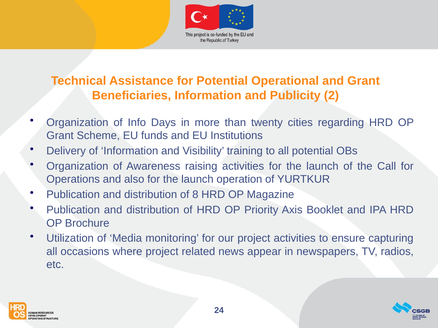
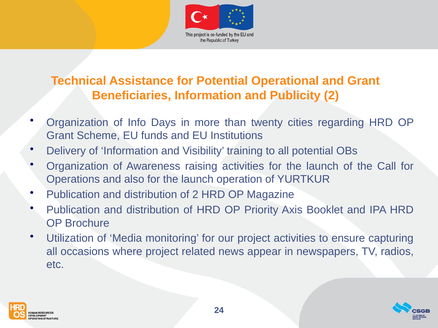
of 8: 8 -> 2 (195, 195)
